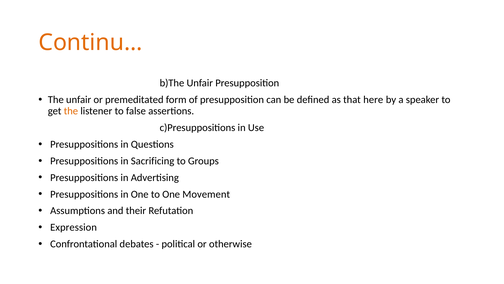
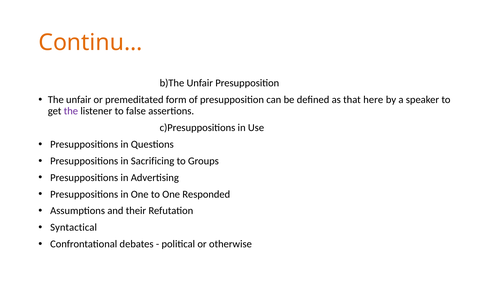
the colour: orange -> purple (71, 111)
Movement: Movement -> Responded (206, 194)
Expression: Expression -> Syntactical (74, 227)
